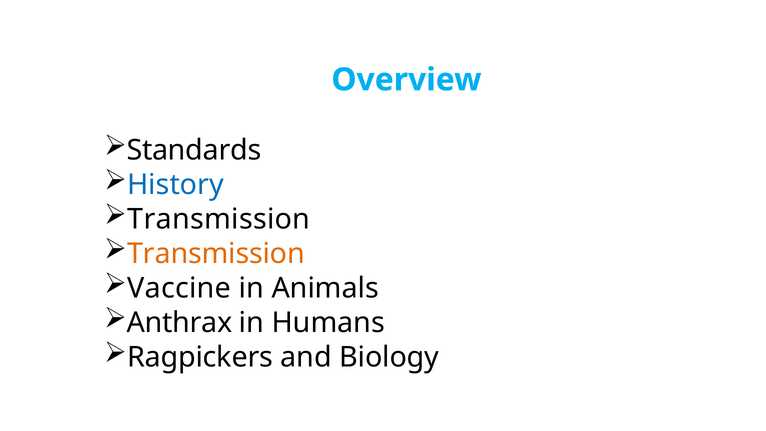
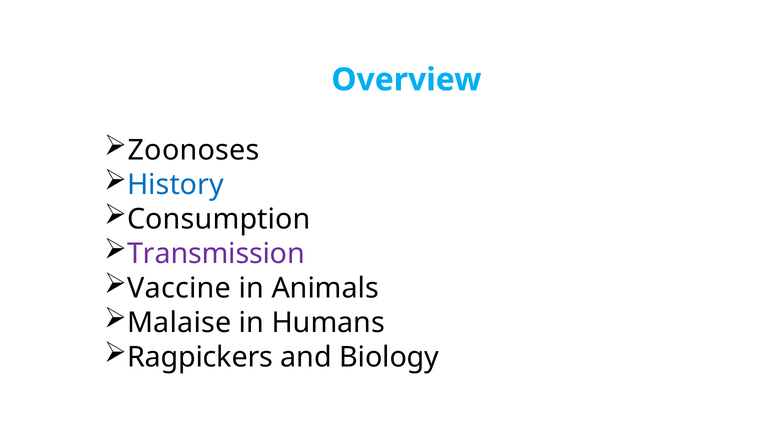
Standards: Standards -> Zoonoses (194, 150)
Transmission: Transmission -> Consumption (219, 219)
Transmission colour: orange -> purple (216, 254)
Anthrax: Anthrax -> Malaise (179, 323)
